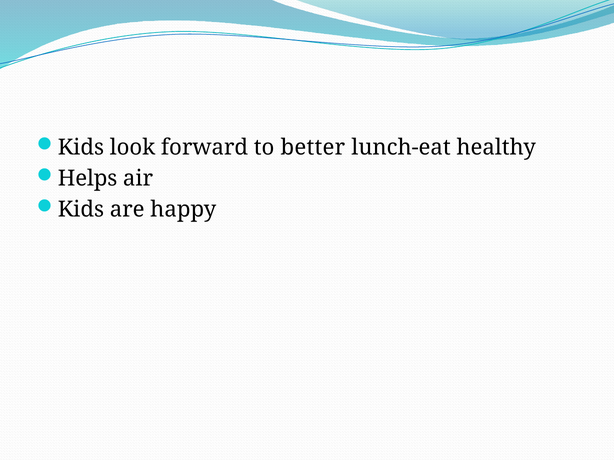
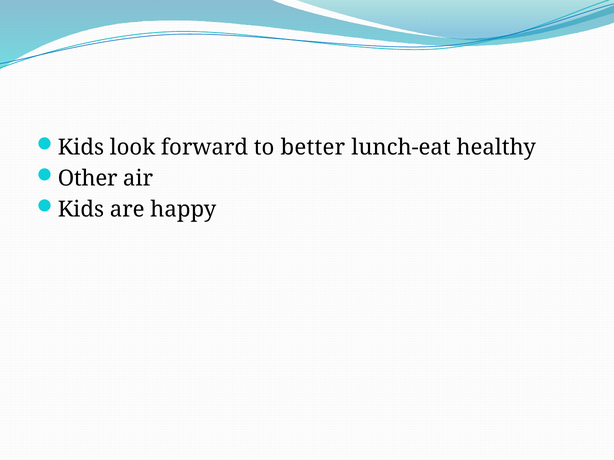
Helps: Helps -> Other (88, 179)
